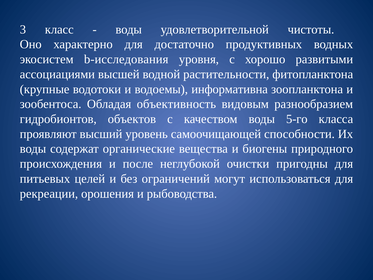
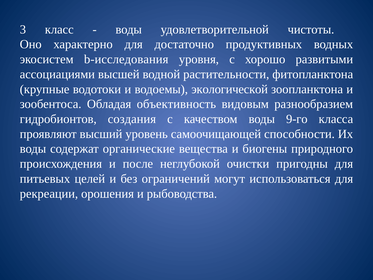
информативна: информативна -> экологической (230, 89)
объектов: объектов -> создания (132, 119)
5-го: 5-го -> 9-го (297, 119)
